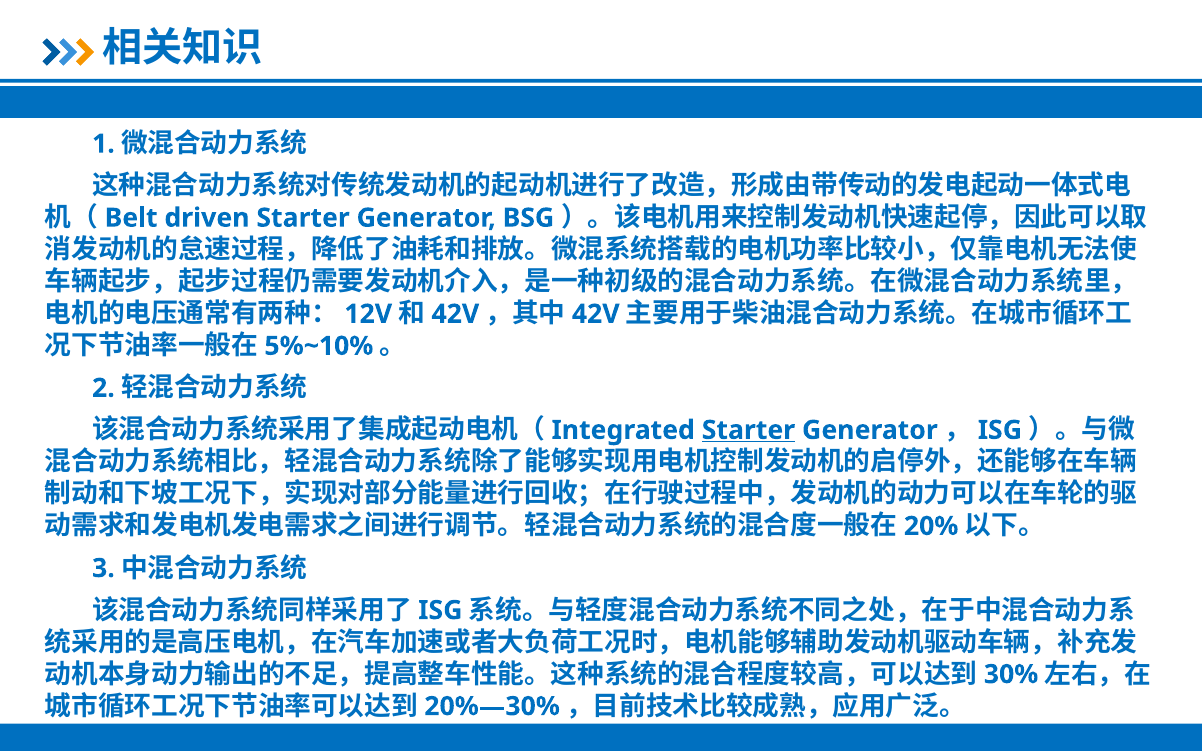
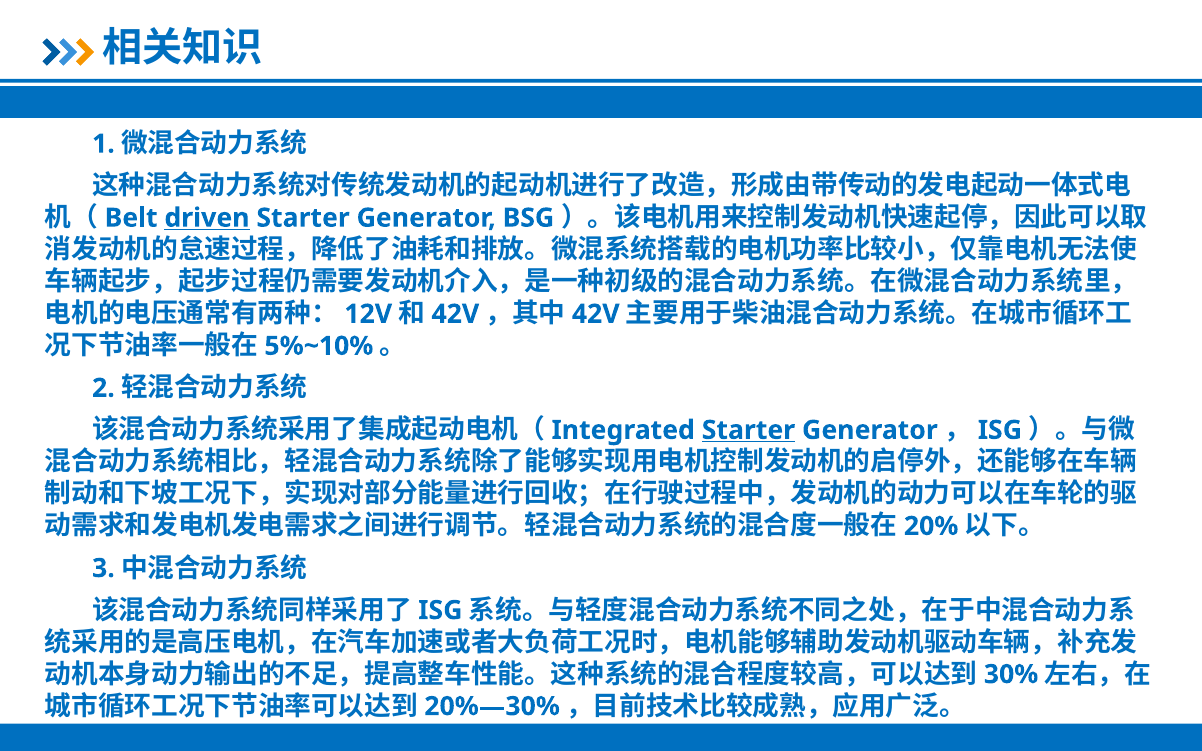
driven underline: none -> present (207, 218)
